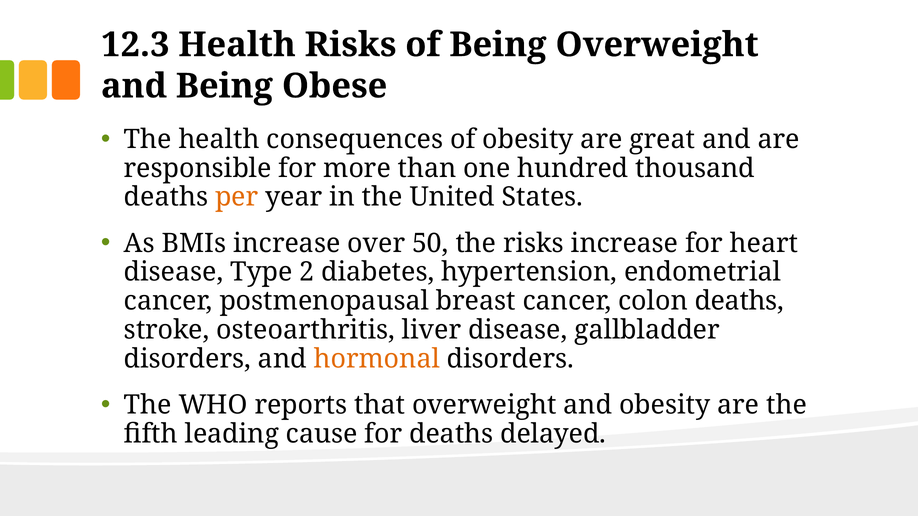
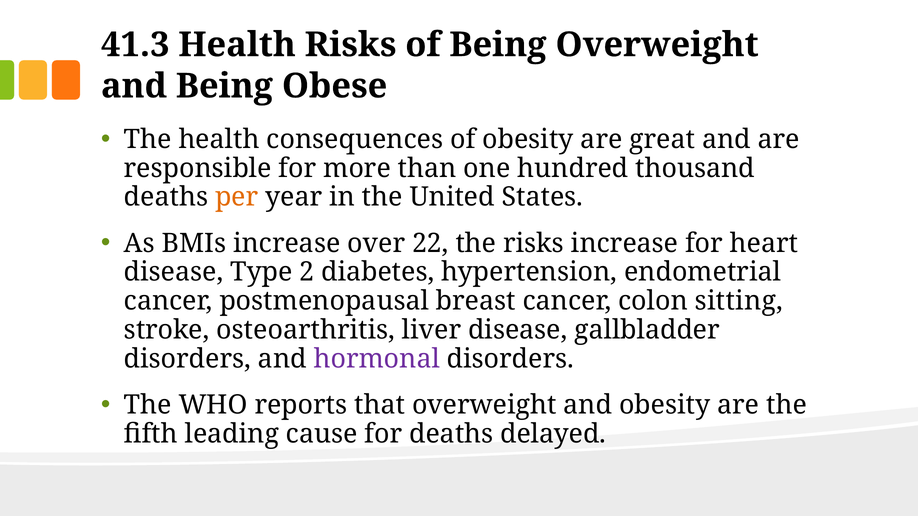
12.3: 12.3 -> 41.3 (135, 45)
50: 50 -> 22 (430, 243)
colon deaths: deaths -> sitting (739, 301)
hormonal colour: orange -> purple (377, 359)
